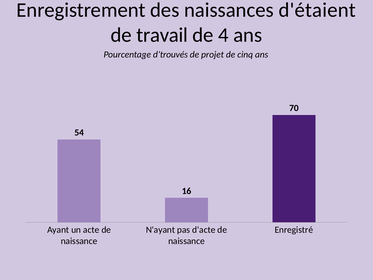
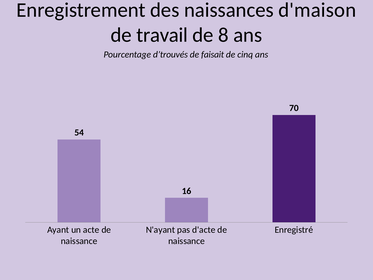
d'étaient: d'étaient -> d'maison (317, 10)
4: 4 -> 8 (223, 35)
projet: projet -> faisait (213, 54)
